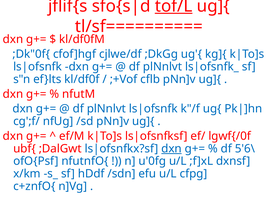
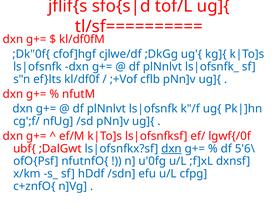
tof/L underline: present -> none (174, 6)
